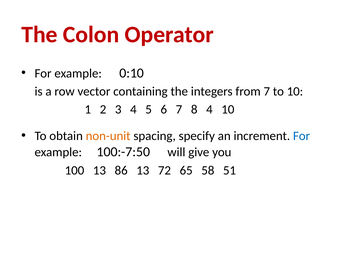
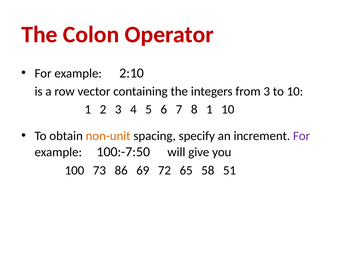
0:10: 0:10 -> 2:10 (132, 73)
from 7: 7 -> 3 (267, 92)
8 4: 4 -> 1 (209, 110)
For colour: blue -> purple (302, 136)
100 13: 13 -> 73 (99, 171)
86 13: 13 -> 69 (143, 171)
